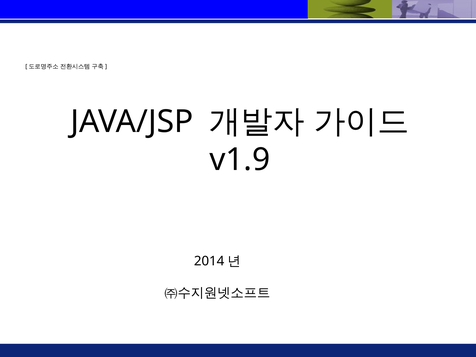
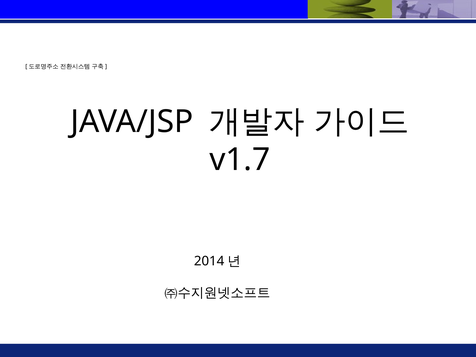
v1.9: v1.9 -> v1.7 (240, 160)
